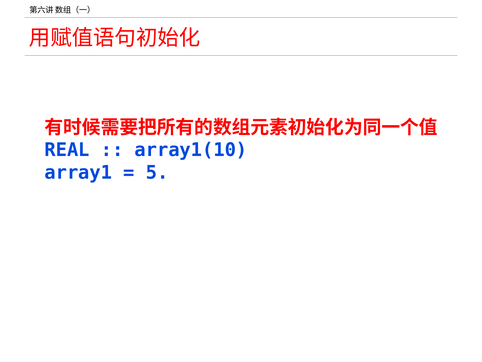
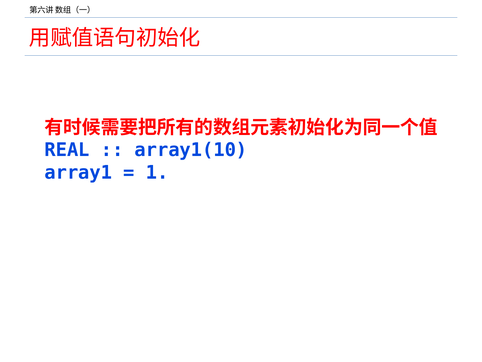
5: 5 -> 1 (157, 172)
